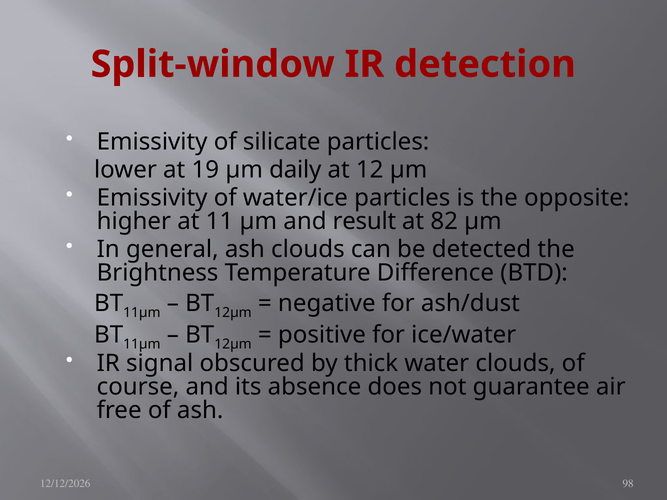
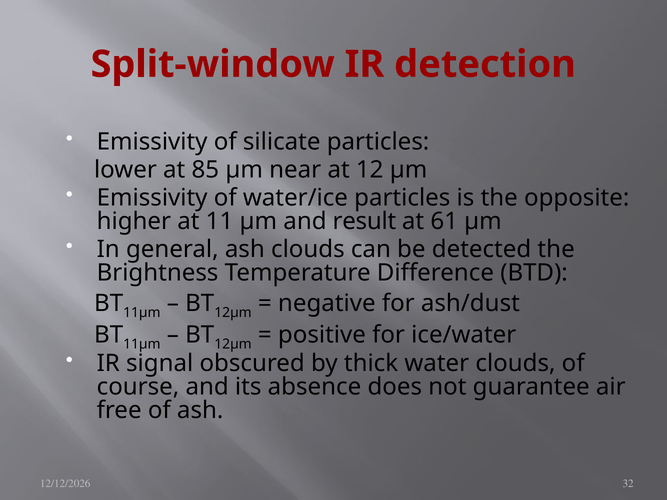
19: 19 -> 85 (205, 170)
daily: daily -> near (295, 170)
82: 82 -> 61 (444, 221)
98: 98 -> 32 (628, 484)
